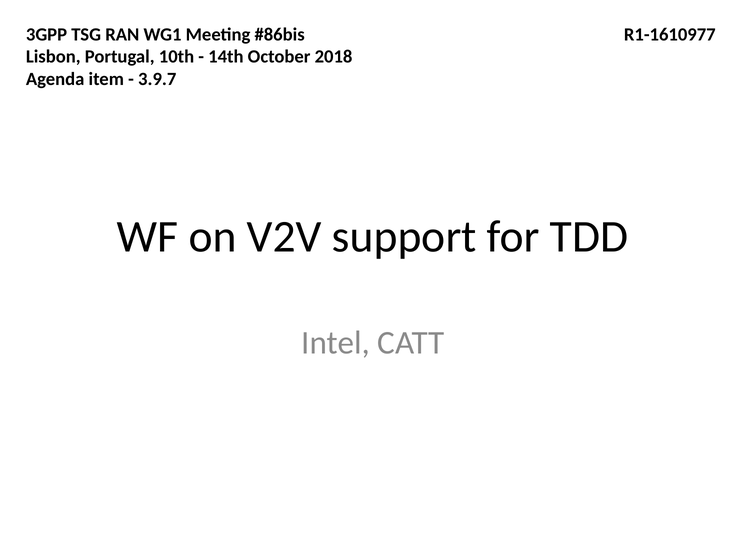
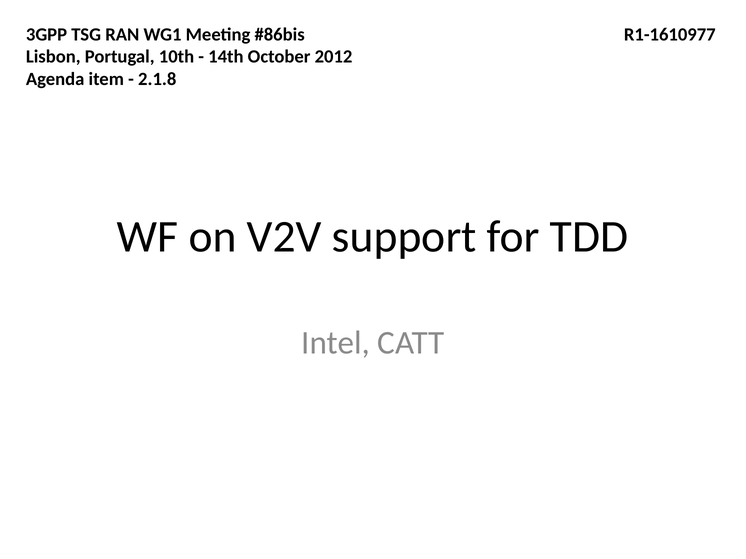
2018: 2018 -> 2012 (334, 57)
3.9.7: 3.9.7 -> 2.1.8 (157, 79)
